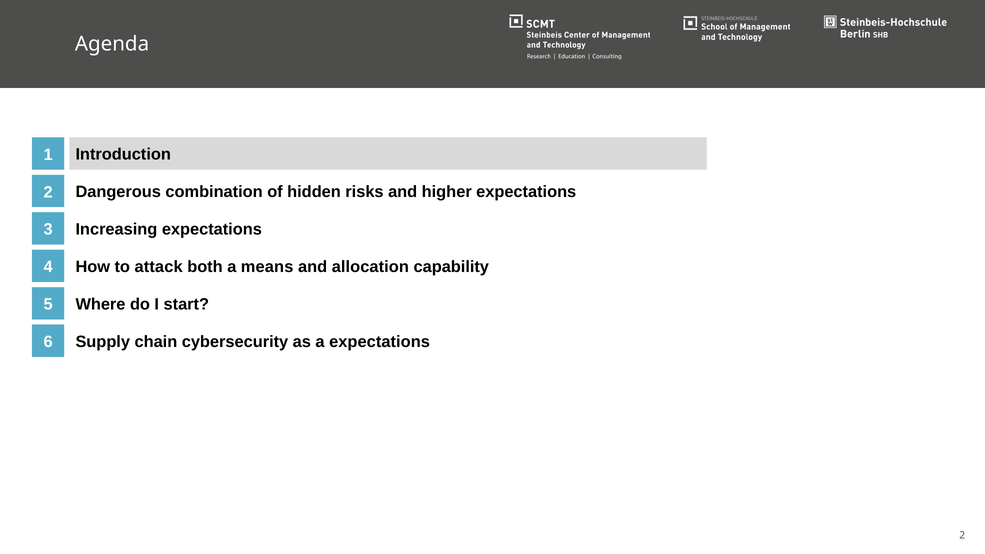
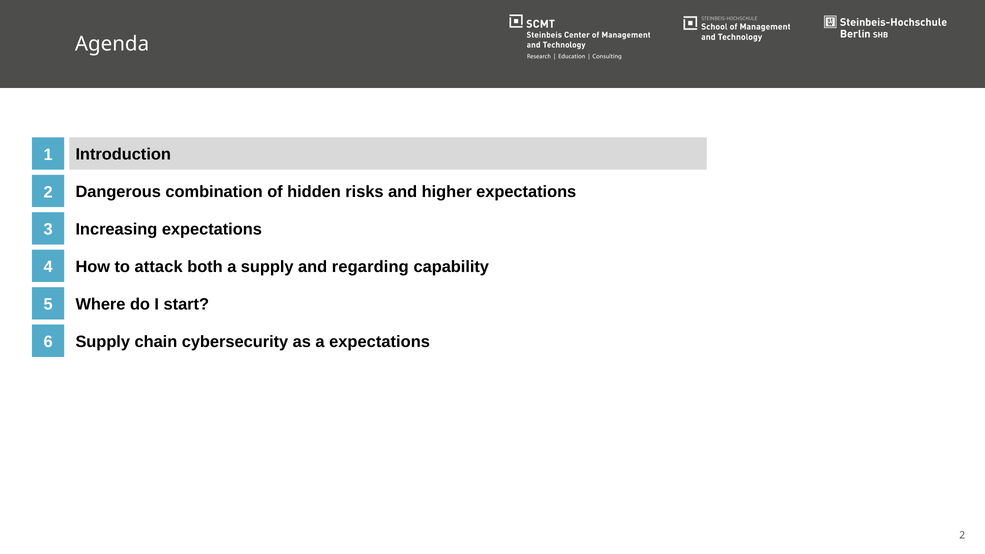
a means: means -> supply (267, 267)
allocation: allocation -> regarding (370, 267)
